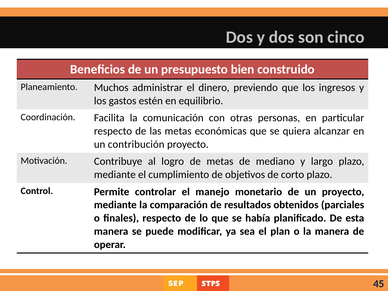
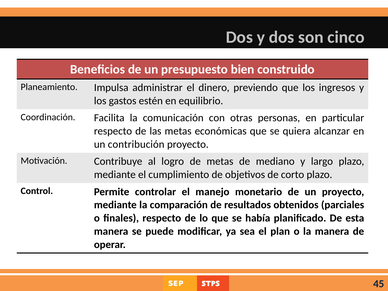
Muchos: Muchos -> Impulsa (111, 88)
